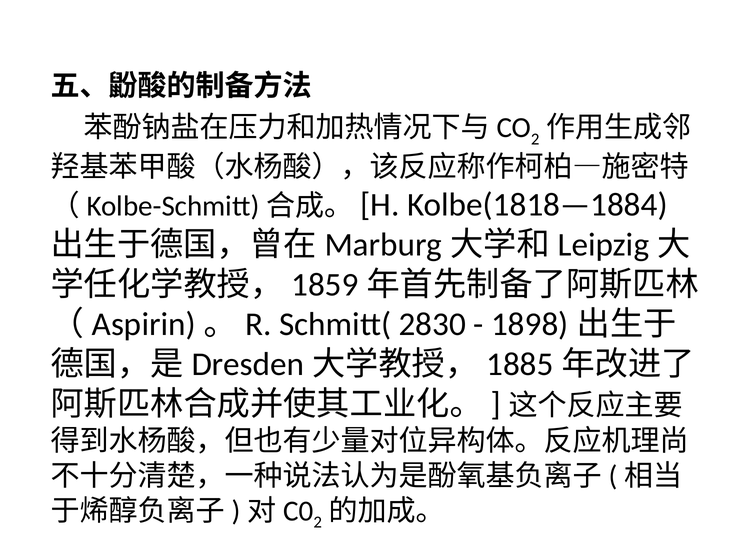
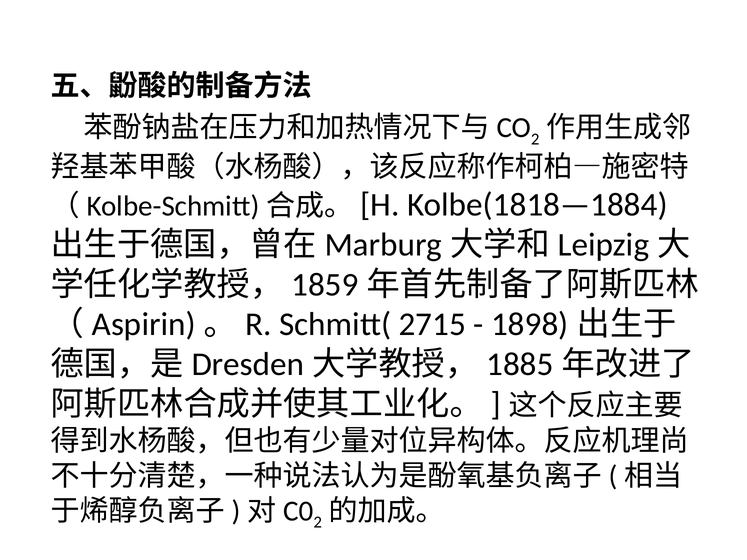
2830: 2830 -> 2715 (432, 325)
